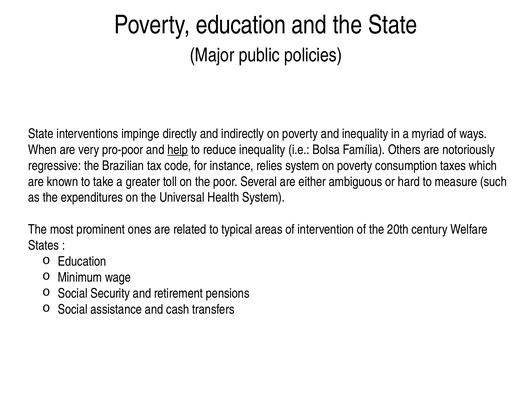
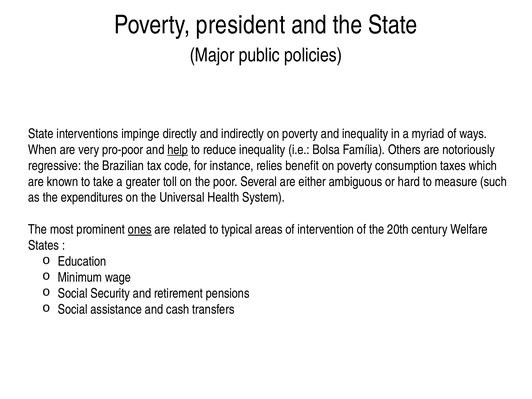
Poverty education: education -> president (241, 25)
relies system: system -> benefit (302, 166)
ones underline: none -> present (140, 230)
